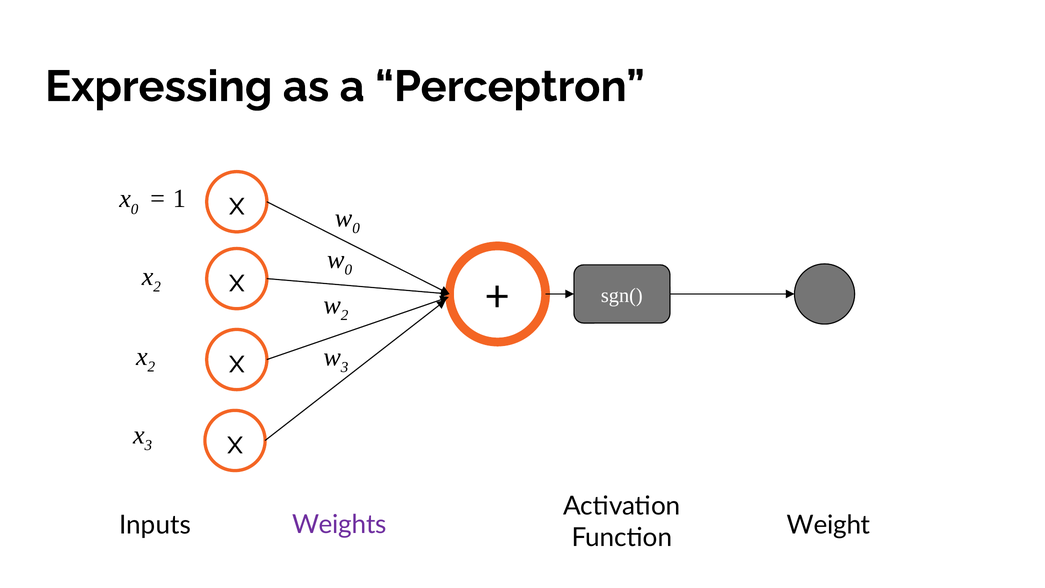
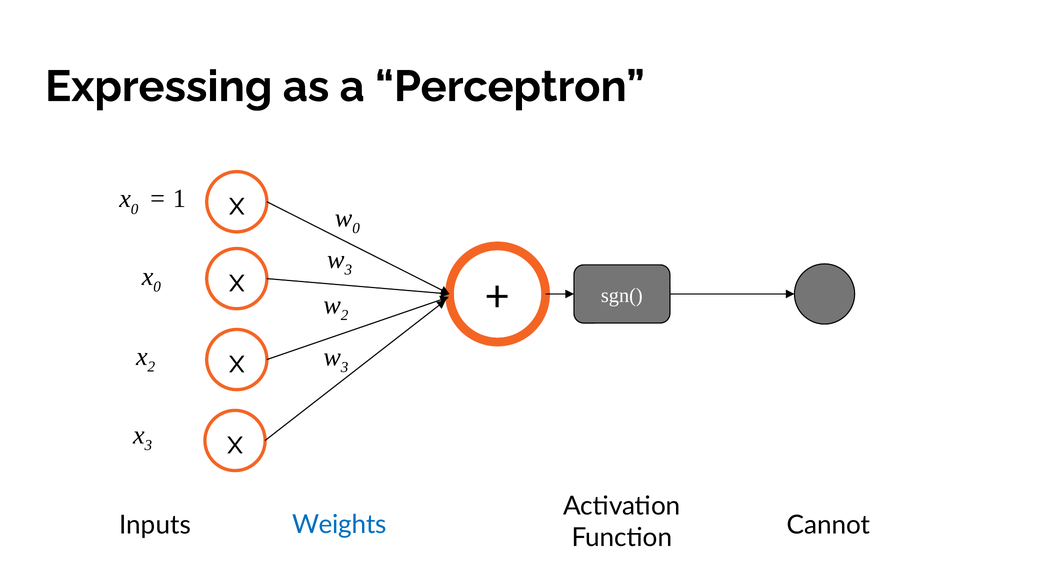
0: 0 -> 3 (348, 270)
2: 2 -> 0 (157, 287)
Weights colour: purple -> blue (339, 524)
Weight: Weight -> Cannot (829, 525)
